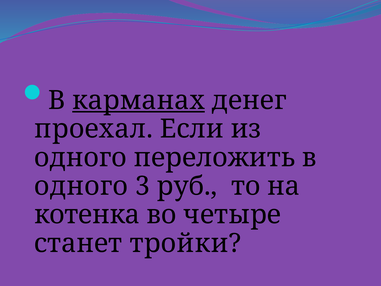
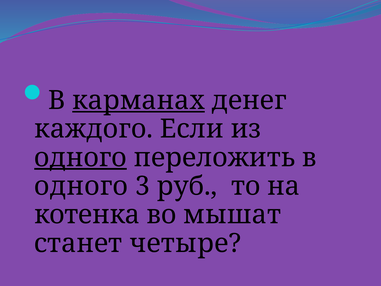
проехал: проехал -> каждого (94, 129)
одного underline: none -> present (80, 157)
четыре: четыре -> мышат (232, 215)
тройки: тройки -> четыре (185, 243)
